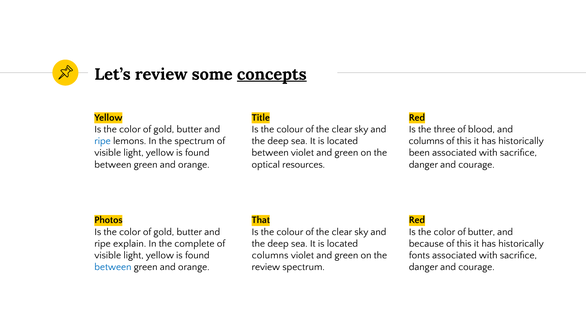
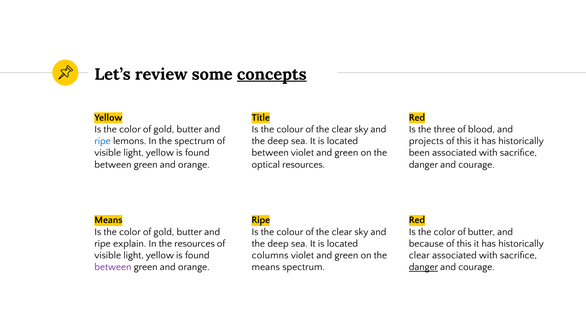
columns: columns -> projects (426, 141)
Photos: Photos -> Means (108, 220)
That: That -> Ripe (261, 220)
the complete: complete -> resources (195, 243)
fonts: fonts -> clear (419, 255)
between colour: blue -> purple (113, 267)
review: review -> means (266, 267)
danger underline: none -> present (423, 267)
